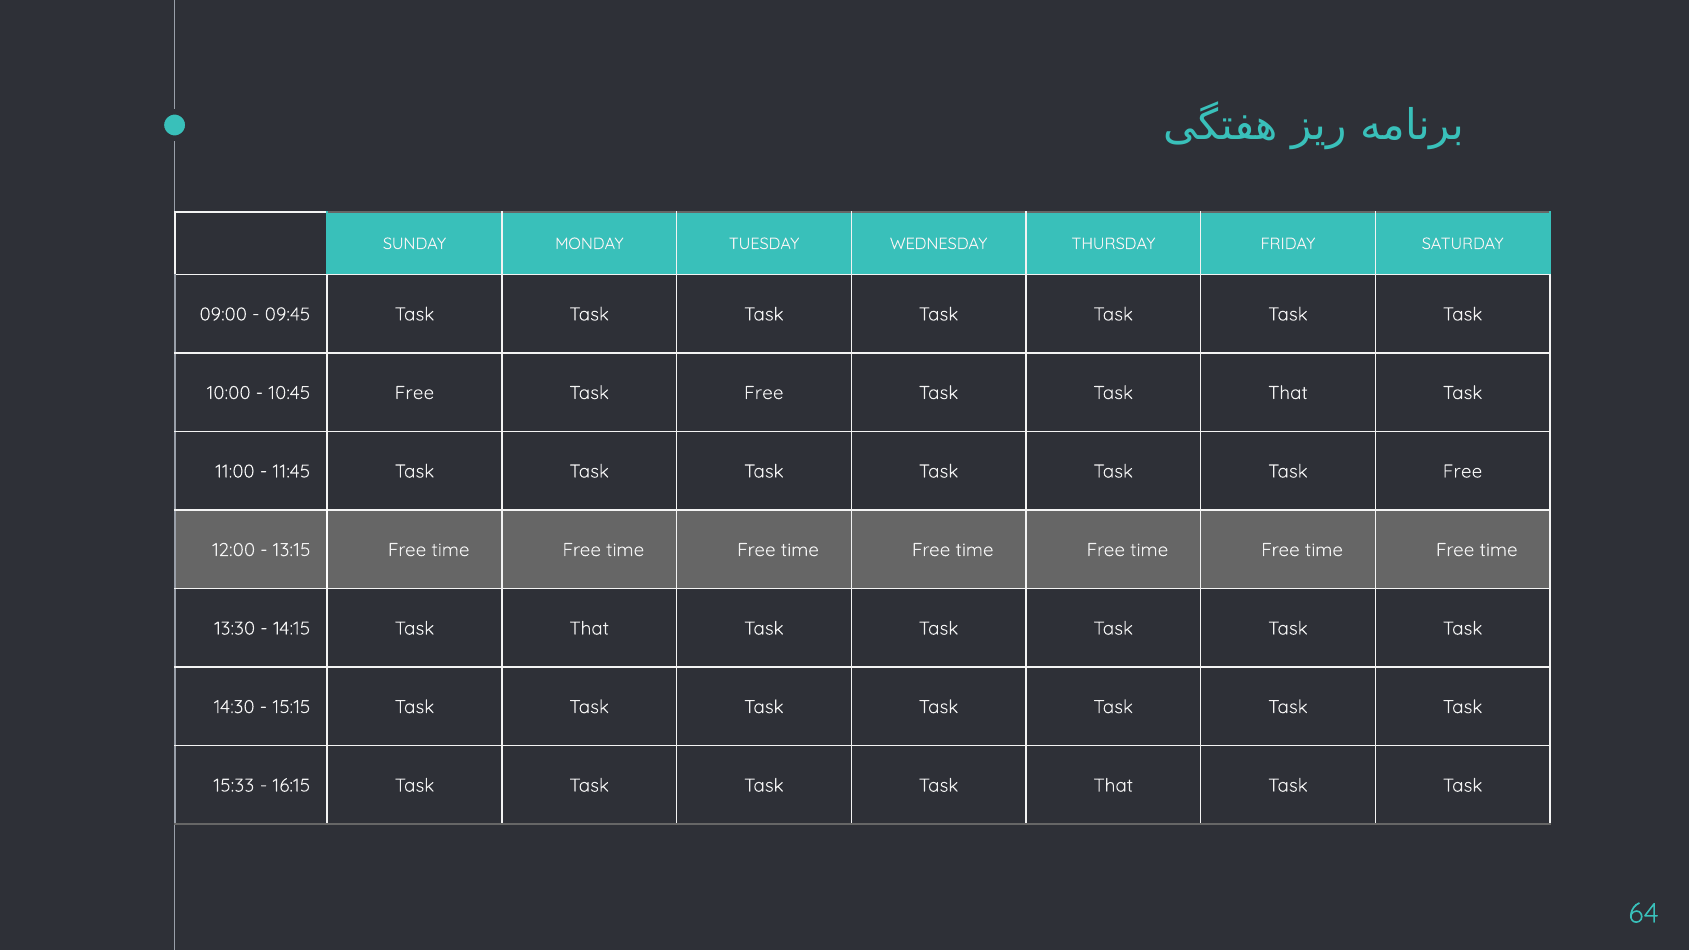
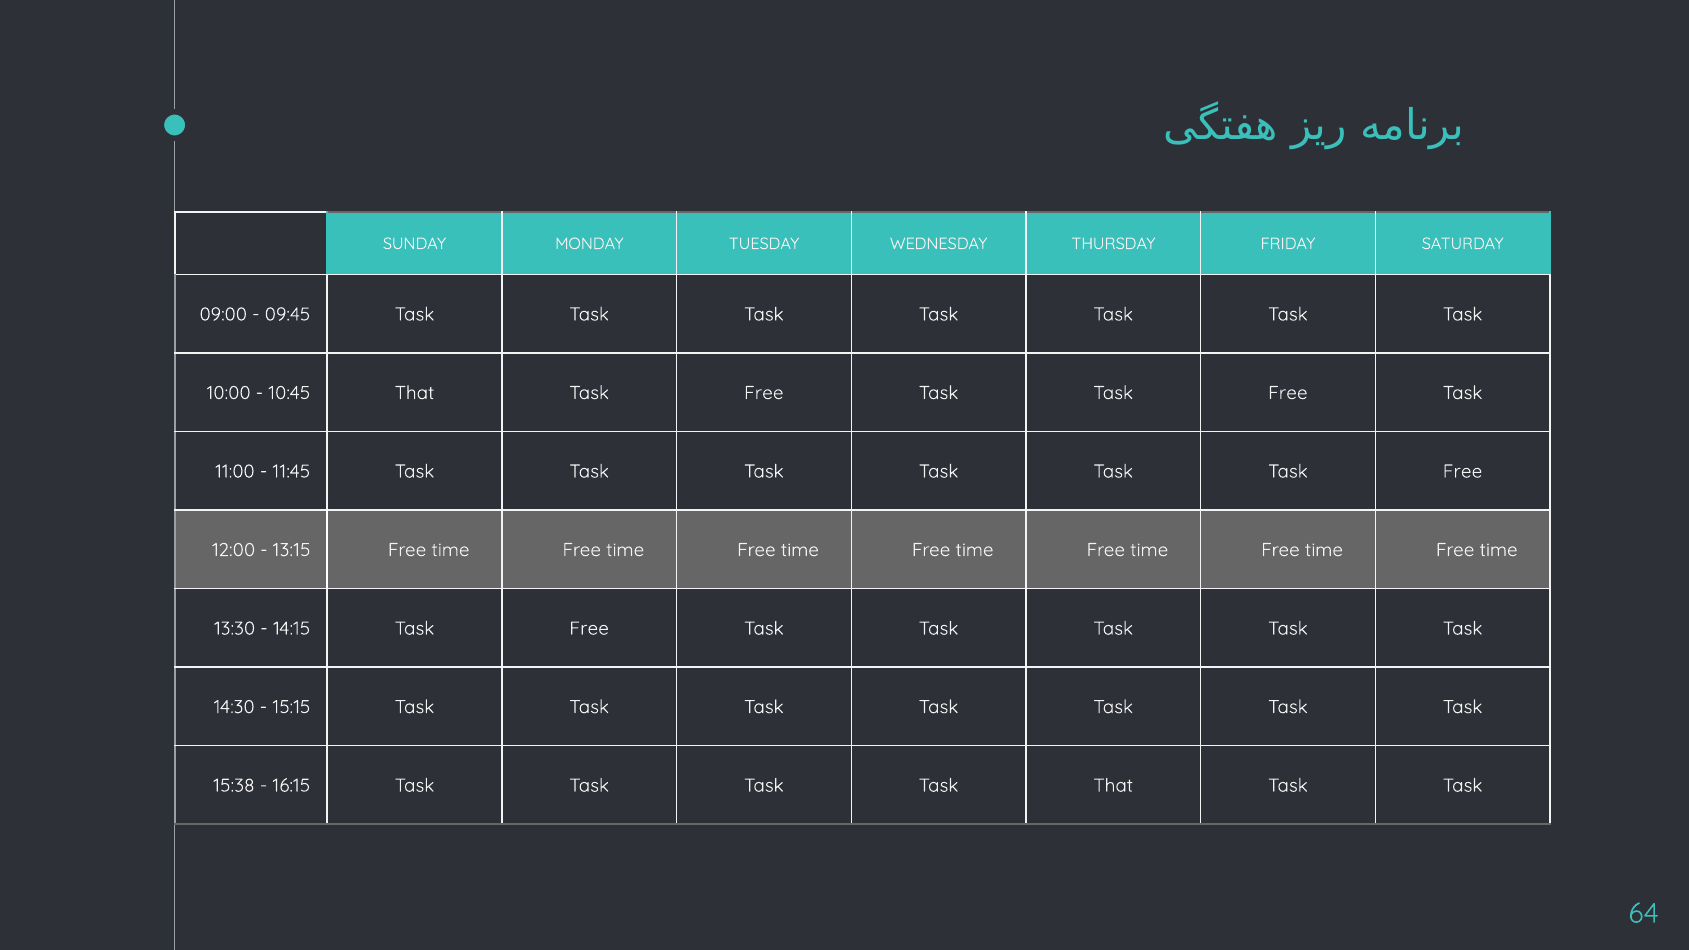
10:45 Free: Free -> That (415, 393)
That: That -> Free (1288, 393)
14:15 Task That: That -> Free (589, 629)
15:33: 15:33 -> 15:38 (234, 786)
